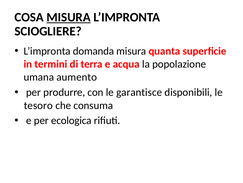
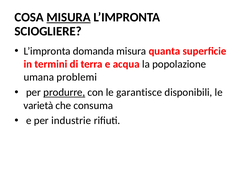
aumento: aumento -> problemi (77, 77)
produrre underline: none -> present (64, 92)
tesoro: tesoro -> varietà (38, 105)
ecologica: ecologica -> industrie (71, 120)
